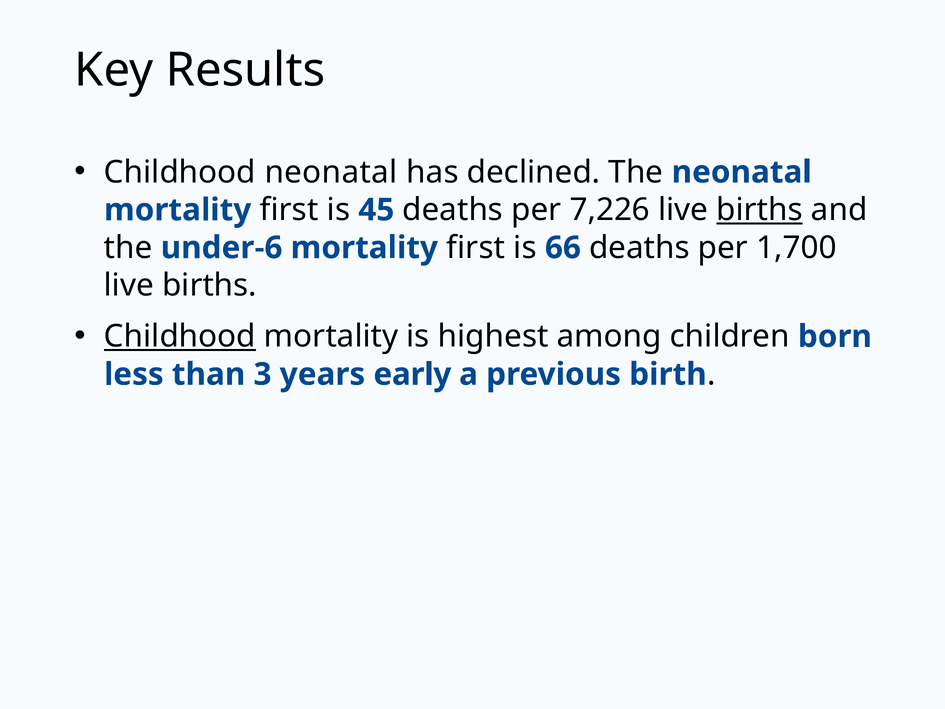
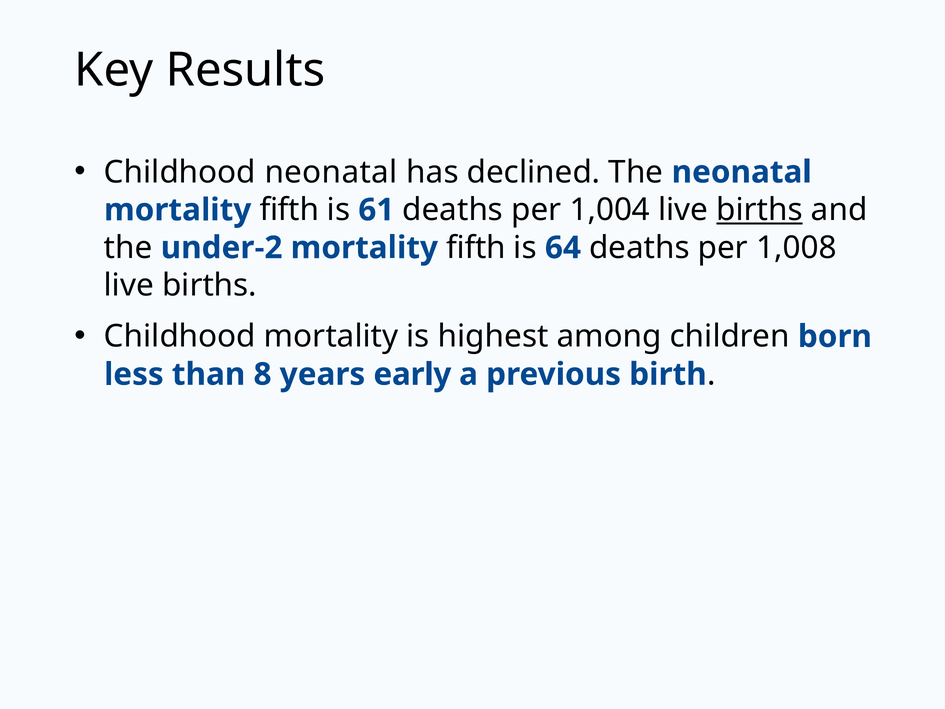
first: first -> fifth (289, 210)
45: 45 -> 61 (376, 210)
7,226: 7,226 -> 1,004 (610, 210)
under-6: under-6 -> under-2 (222, 248)
first: first -> fifth (476, 248)
66: 66 -> 64 (563, 248)
1,700: 1,700 -> 1,008 (796, 248)
Childhood underline: present -> none (180, 336)
3: 3 -> 8 (263, 374)
